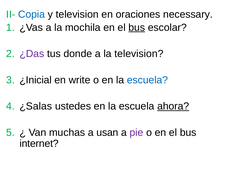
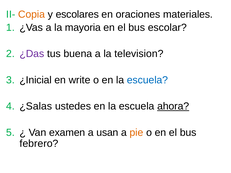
Copia colour: blue -> orange (32, 14)
y television: television -> escolares (77, 14)
necessary: necessary -> materiales (188, 14)
mochila: mochila -> mayoria (83, 27)
bus underline: present -> none (137, 27)
donde: donde -> buena (78, 54)
muchas: muchas -> examen (67, 133)
pie colour: purple -> orange (136, 133)
internet: internet -> febrero (39, 144)
